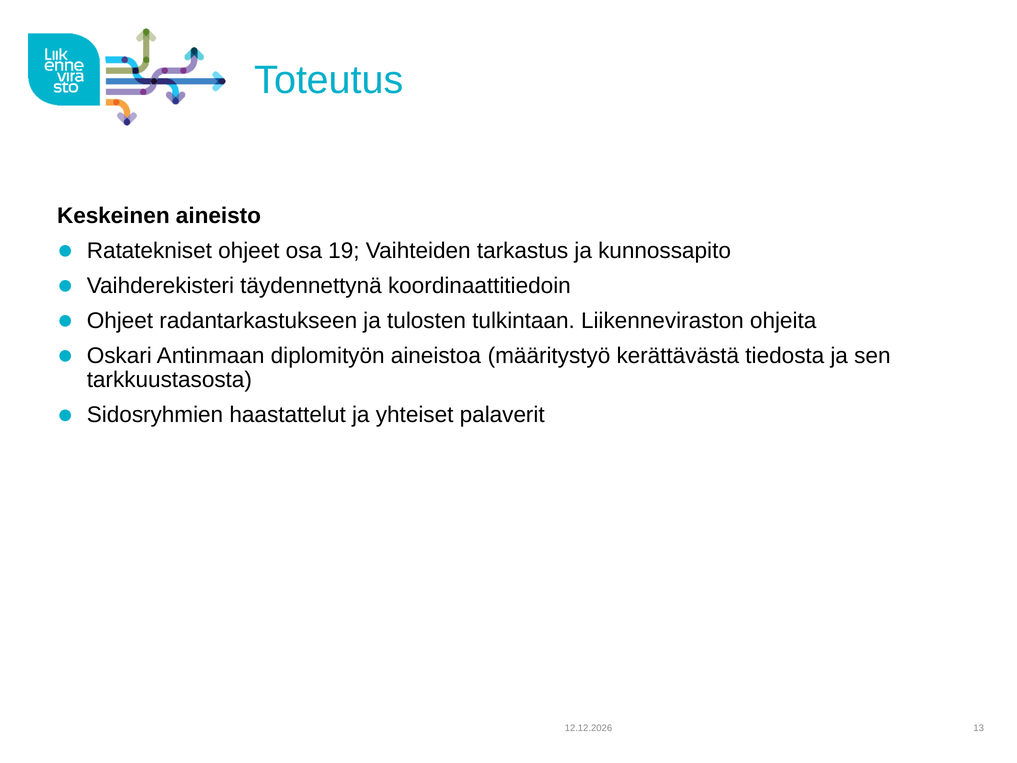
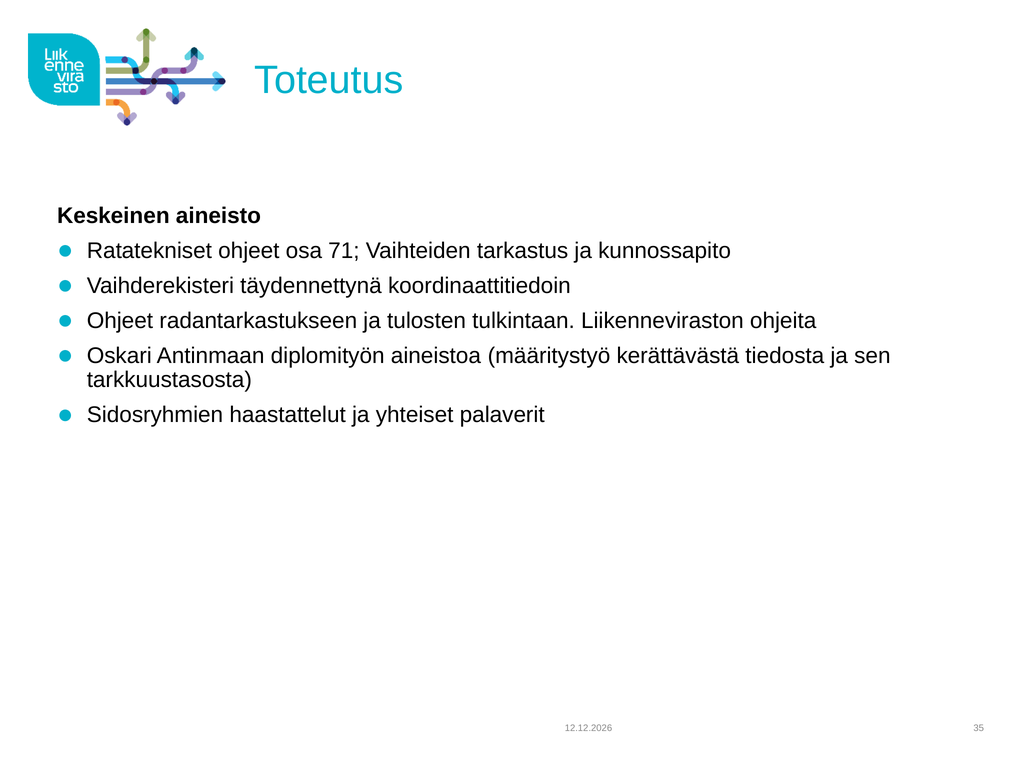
19: 19 -> 71 (344, 251)
13: 13 -> 35 (979, 728)
